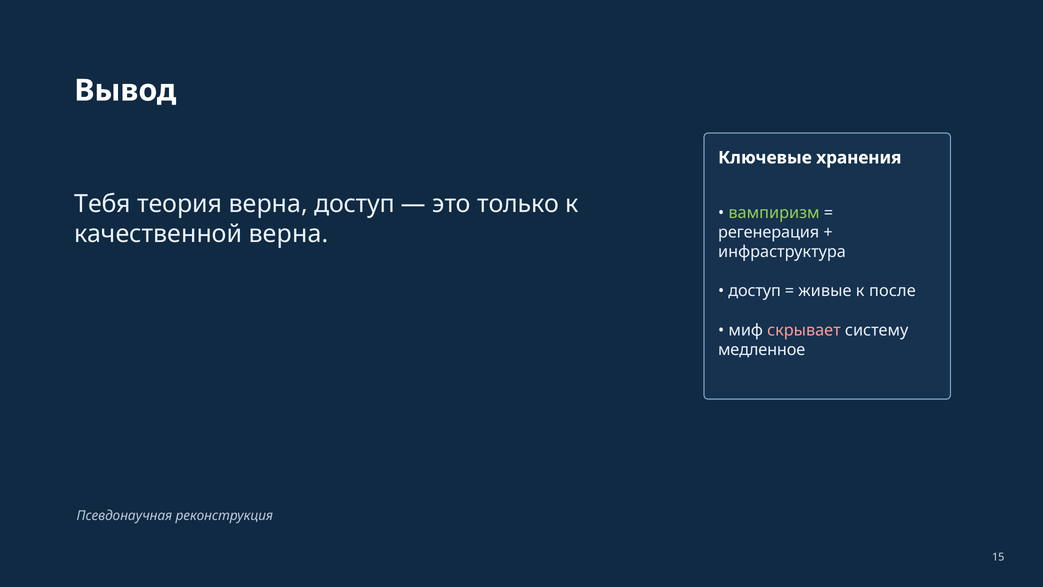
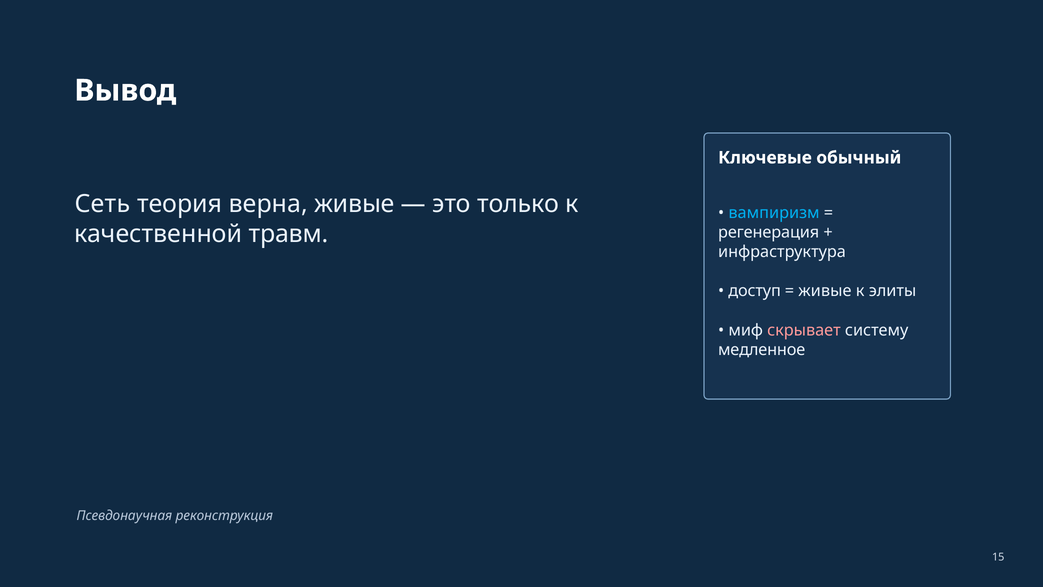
хранения: хранения -> обычный (859, 158)
Тебя: Тебя -> Сеть (102, 204)
верна доступ: доступ -> живые (354, 204)
вампиризм colour: light green -> light blue (774, 213)
качественной верна: верна -> травм (289, 234)
после: после -> элиты (893, 291)
